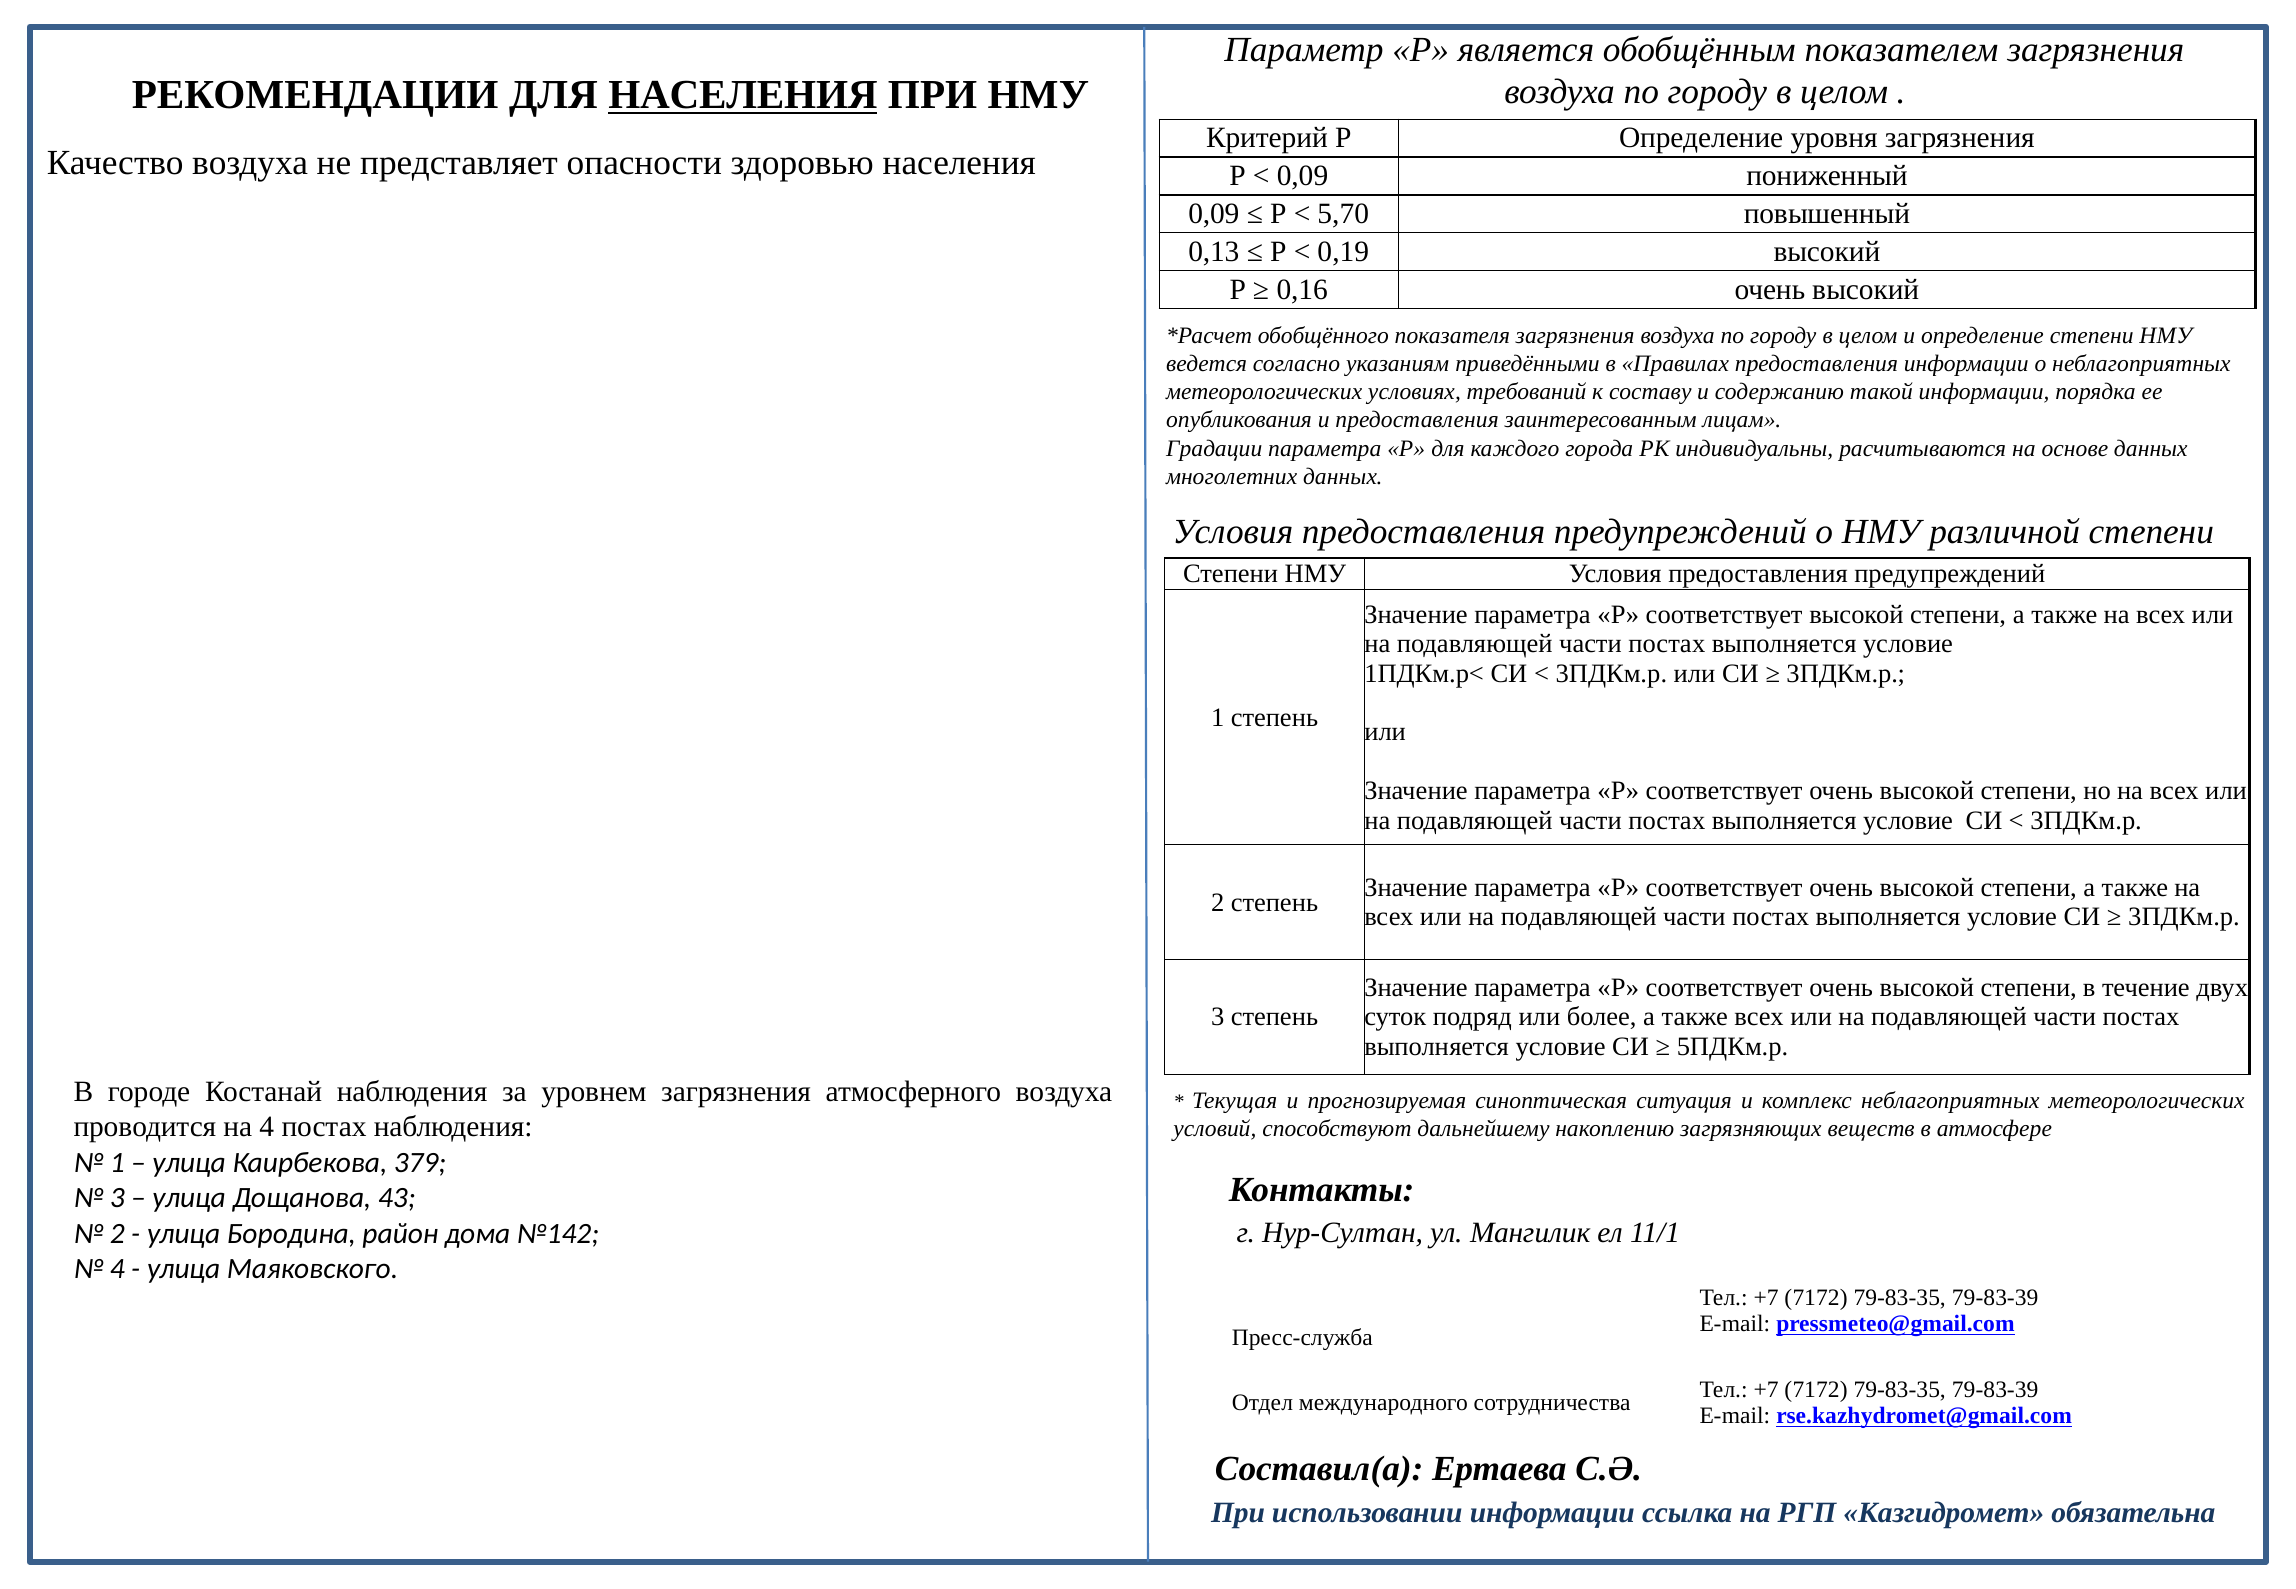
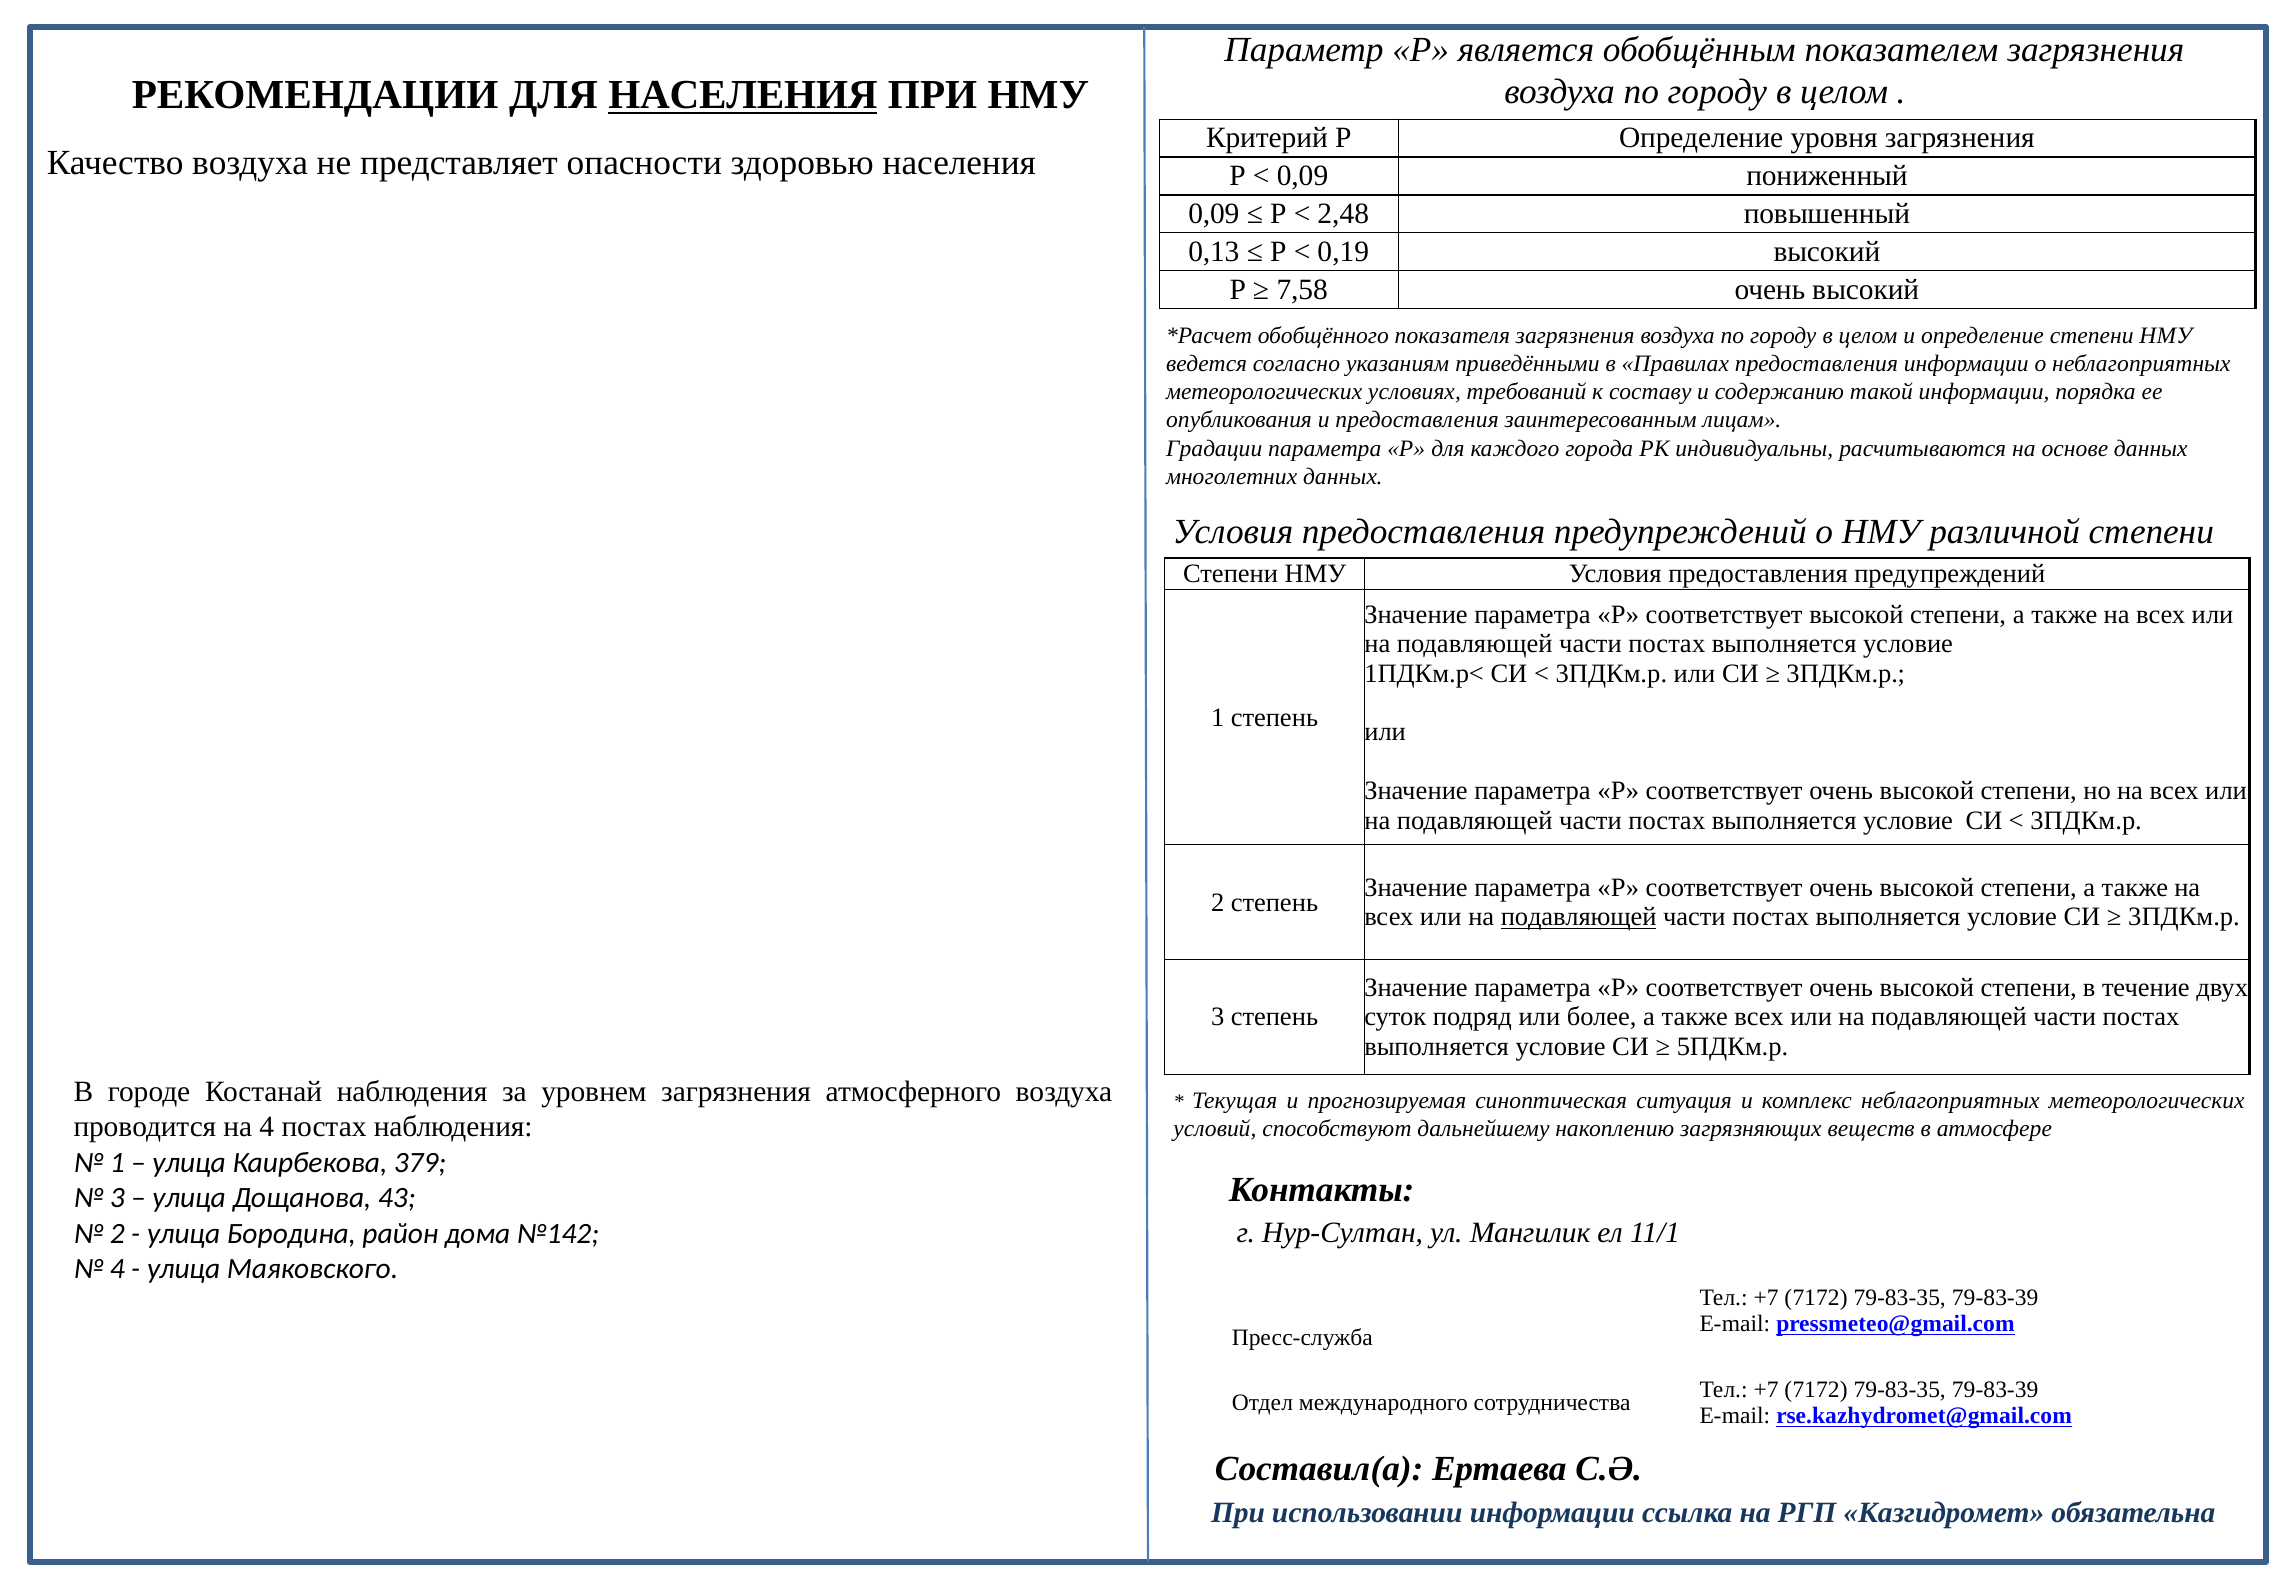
5,70: 5,70 -> 2,48 (1343, 214)
0,16: 0,16 -> 7,58 (1302, 289)
подавляющей underline: none -> present (1579, 917)
